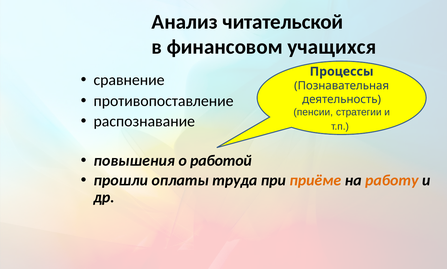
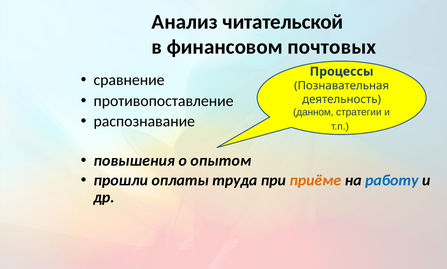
учащихся: учащихся -> почтовых (332, 47)
пенсии: пенсии -> данном (313, 112)
работой: работой -> опытом (221, 161)
работу colour: orange -> blue (392, 181)
